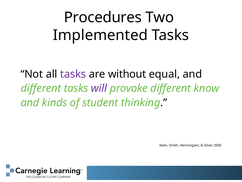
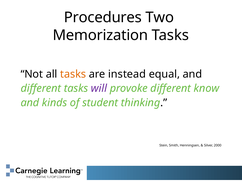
Implemented: Implemented -> Memorization (100, 35)
tasks colour: purple -> orange (73, 74)
without: without -> instead (127, 74)
